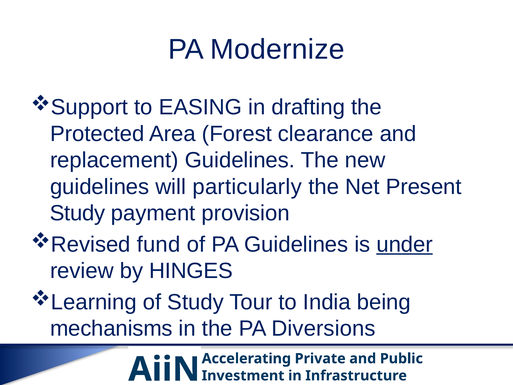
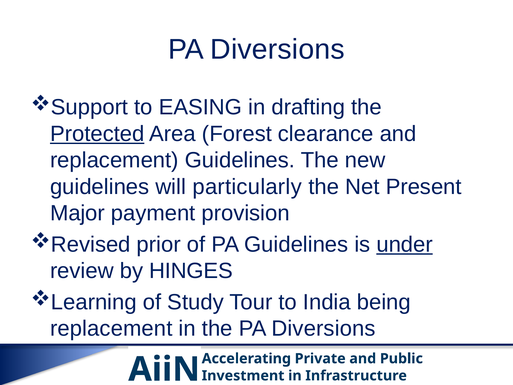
Modernize: Modernize -> Diversions (277, 49)
Protected underline: none -> present (97, 134)
Study: Study -> Major (77, 213)
fund: fund -> prior (159, 244)
mechanisms: mechanisms -> replacement (111, 328)
